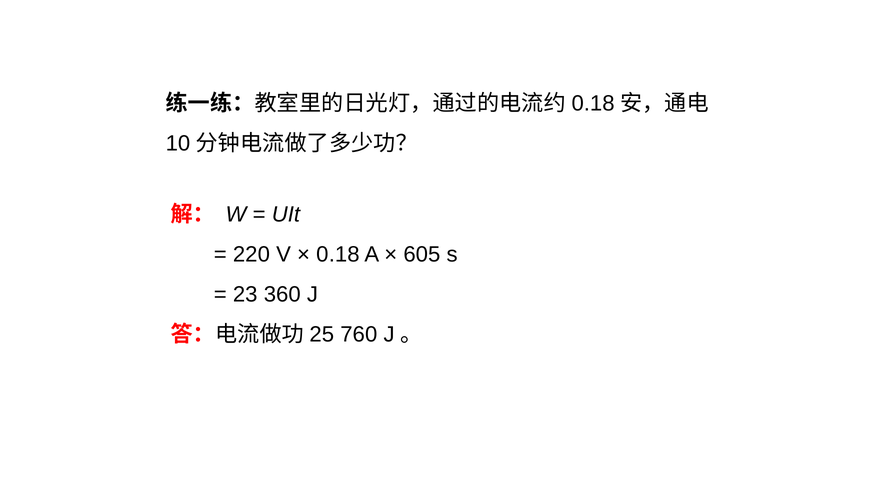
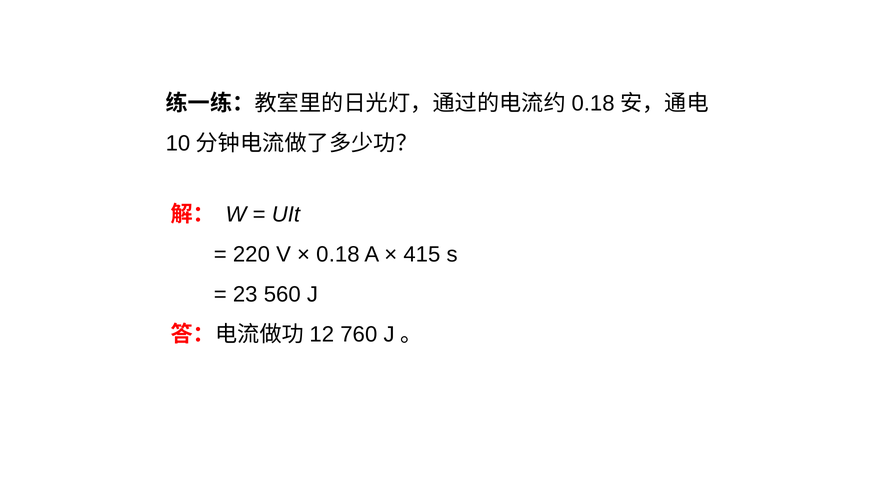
605: 605 -> 415 (422, 254)
360: 360 -> 560 (282, 294)
25: 25 -> 12 (322, 334)
